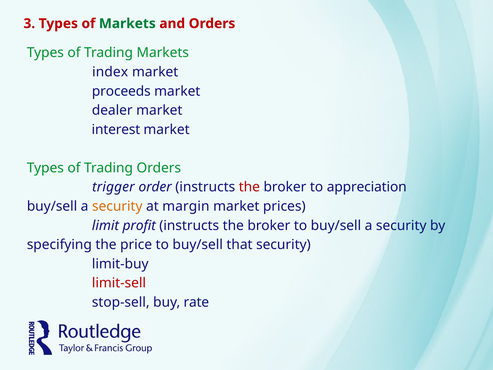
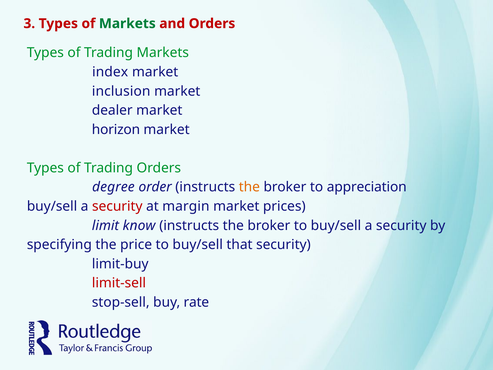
proceeds: proceeds -> inclusion (121, 91)
interest: interest -> horizon (116, 129)
trigger: trigger -> degree (113, 187)
the colour: red -> orange (249, 187)
security colour: orange -> red (117, 206)
profit: profit -> know (139, 225)
